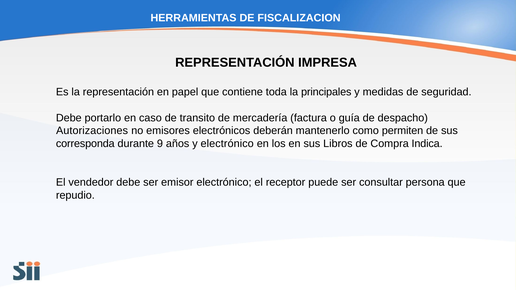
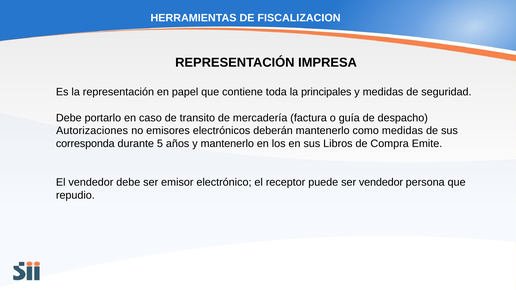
como permiten: permiten -> medidas (402, 131)
9: 9 -> 5 (160, 144)
y electrónico: electrónico -> mantenerlo (227, 144)
Indica: Indica -> Emite (427, 144)
ser consultar: consultar -> vendedor (381, 182)
